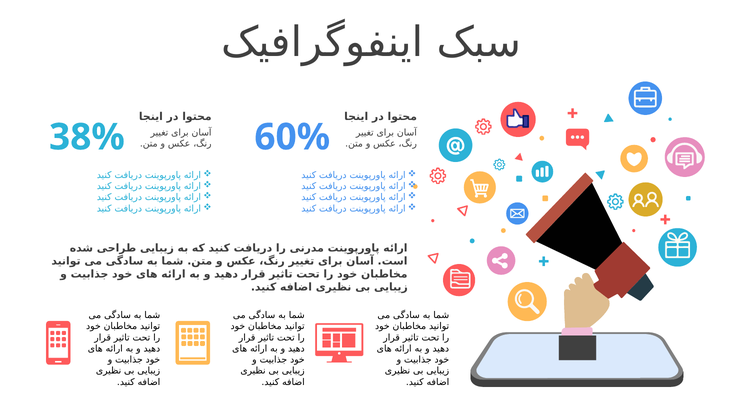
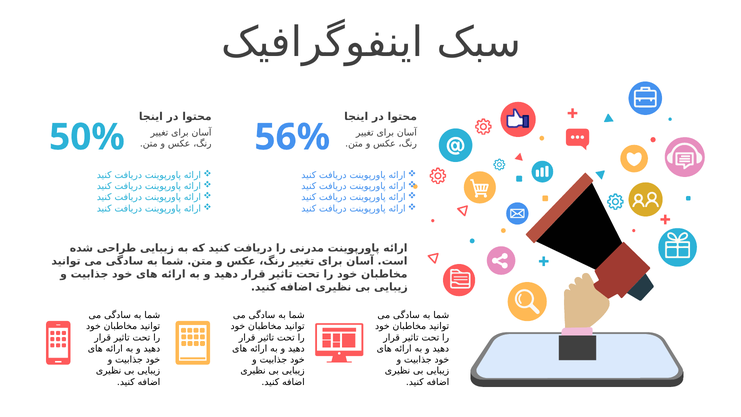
38%: 38% -> 50% (87, 137)
60%: 60% -> 56% (292, 137)
